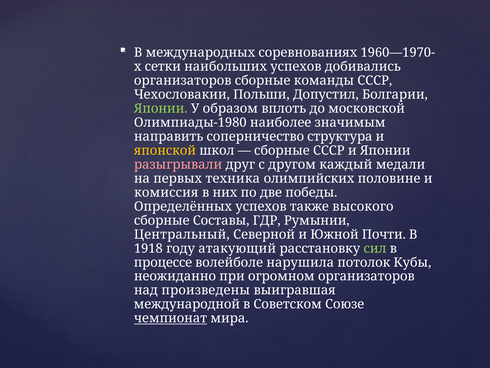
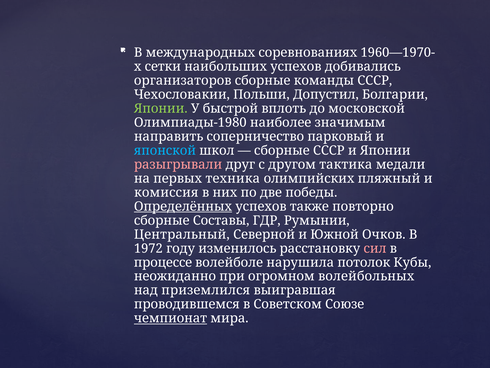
образом: образом -> быстрой (230, 108)
структура: структура -> парковый (340, 136)
японской colour: yellow -> light blue (165, 150)
каждый: каждый -> тактика (346, 164)
половине: половине -> пляжный (389, 178)
Определённых underline: none -> present (183, 206)
высокого: высокого -> повторно (363, 206)
Почти: Почти -> Очков (384, 234)
1918: 1918 -> 1972 (148, 248)
атакующий: атакующий -> изменилось (237, 248)
сил colour: light green -> pink (375, 248)
огромном организаторов: организаторов -> волейбольных (366, 276)
произведены: произведены -> приземлился (206, 290)
международной: международной -> проводившемся (187, 304)
